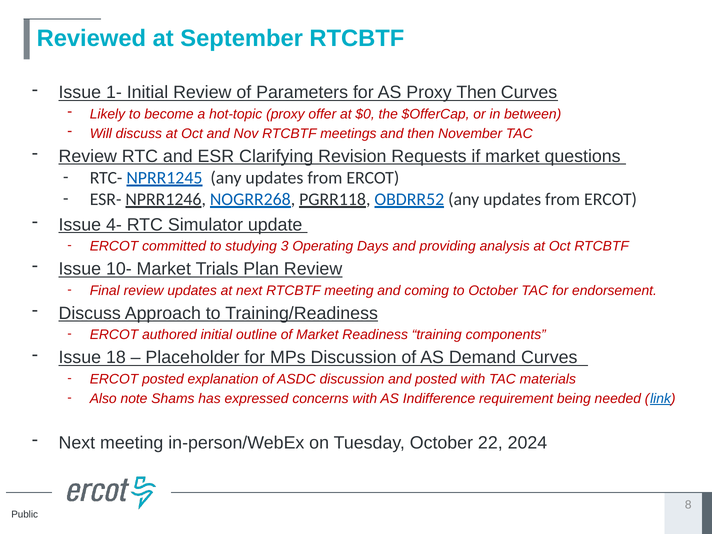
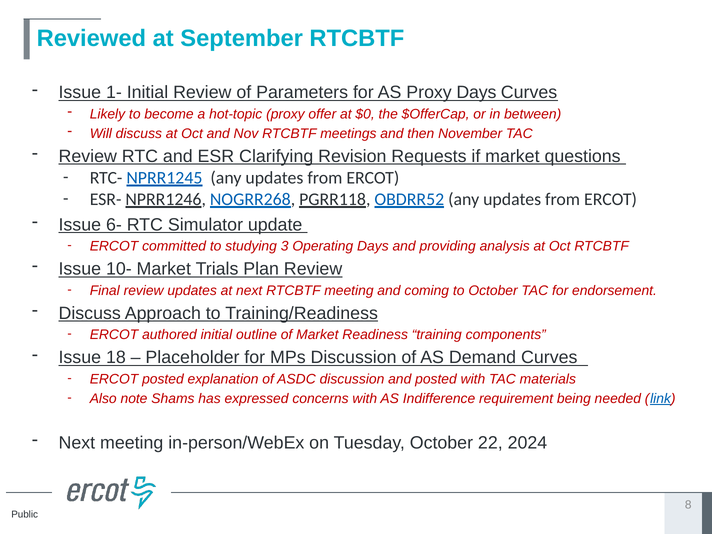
Proxy Then: Then -> Days (476, 93)
4-: 4- -> 6- (114, 225)
